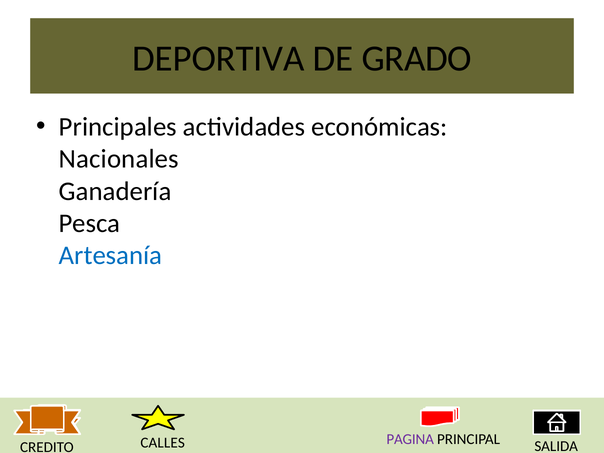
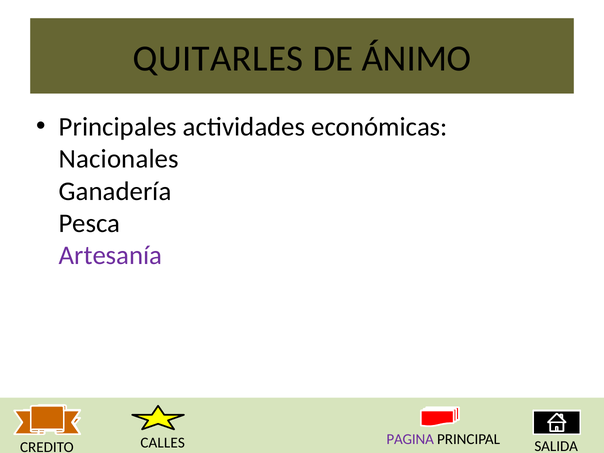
DEPORTIVA: DEPORTIVA -> QUITARLES (218, 58)
GRADO: GRADO -> ÁNIMO (417, 58)
Artesanía colour: blue -> purple (111, 256)
